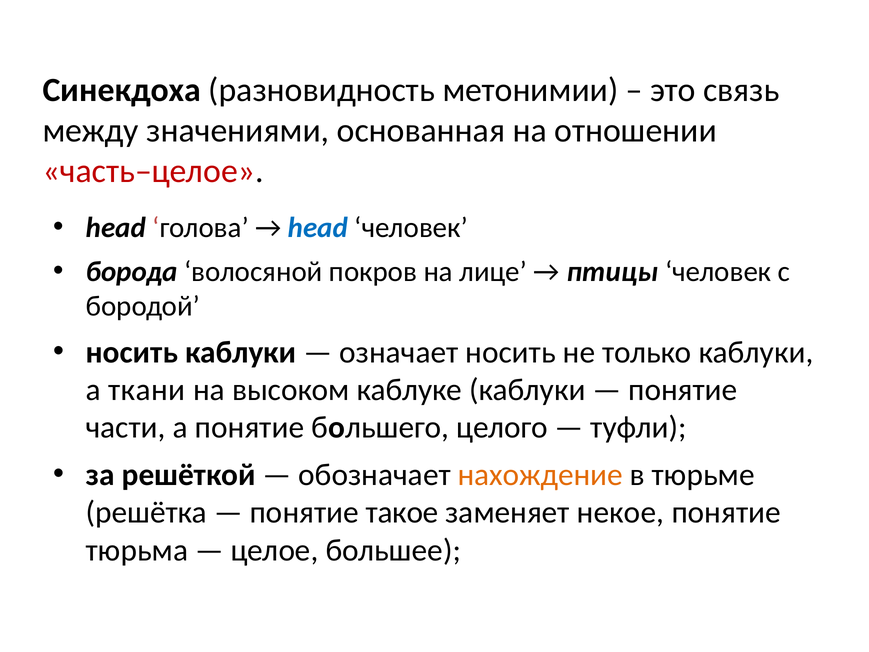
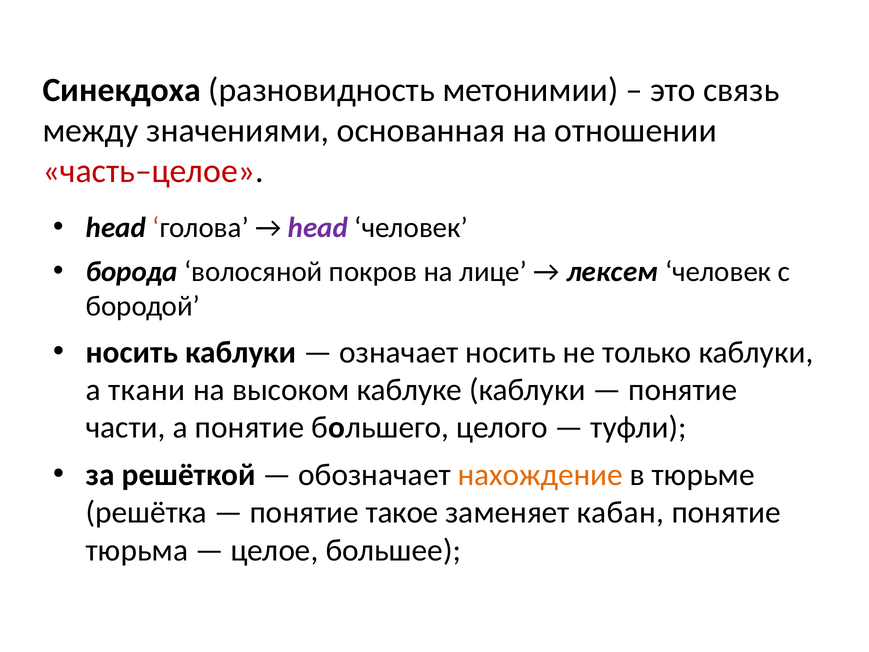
head colour: blue -> purple (318, 227)
птицы: птицы -> лексем (612, 271)
некое: некое -> кабан (620, 512)
